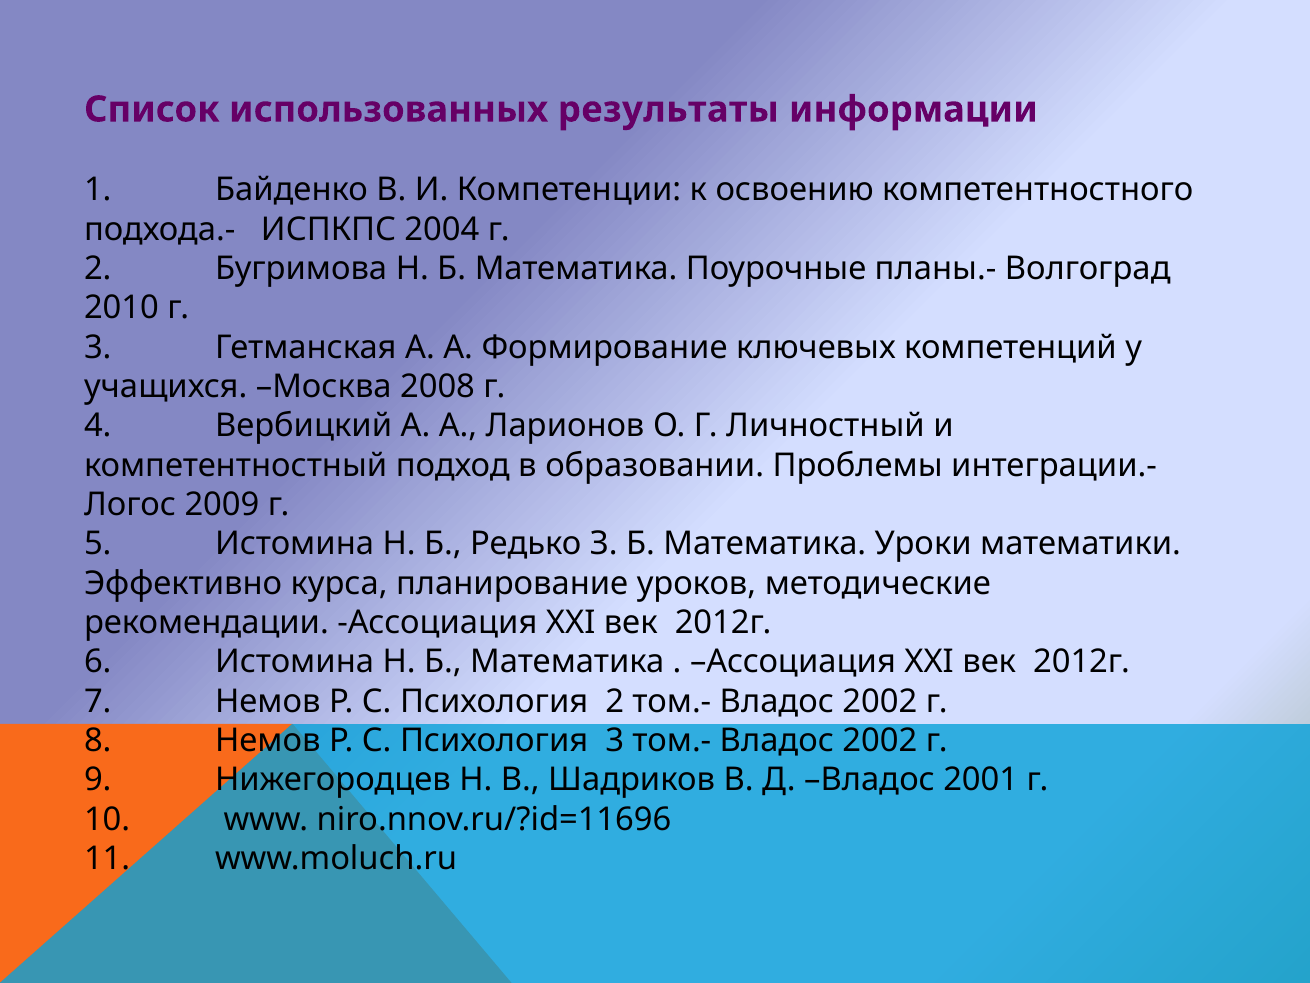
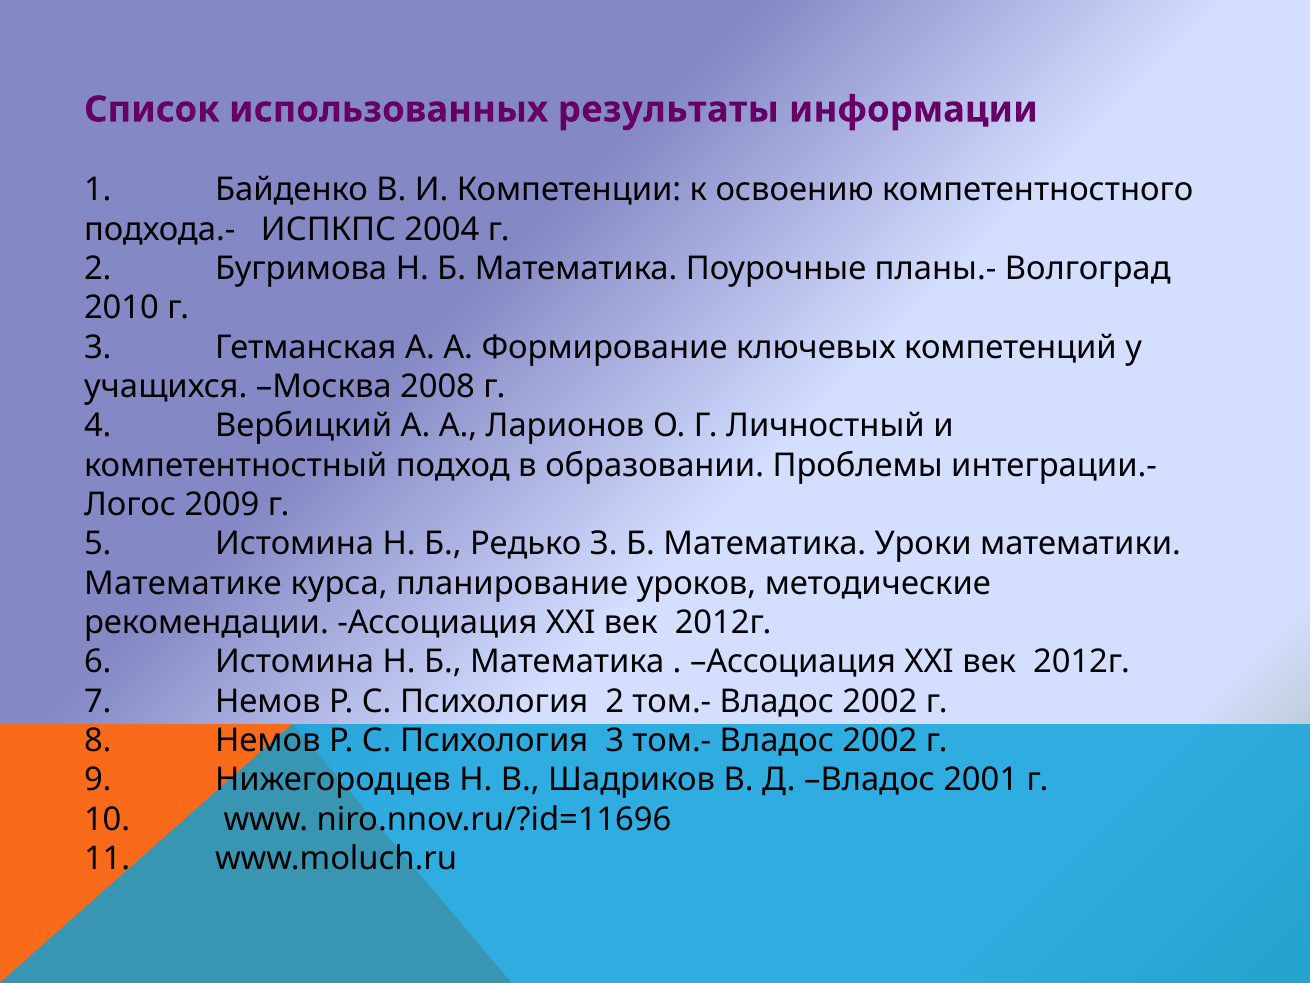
Эффективно: Эффективно -> Математике (183, 583)
